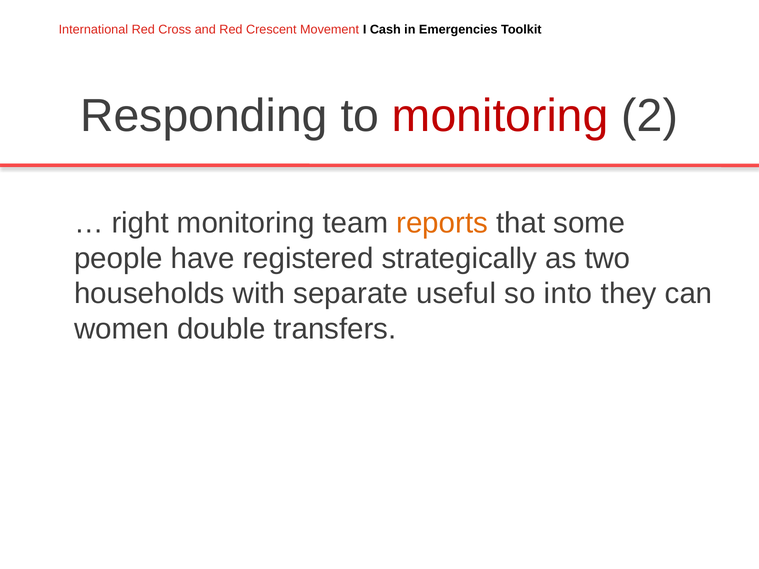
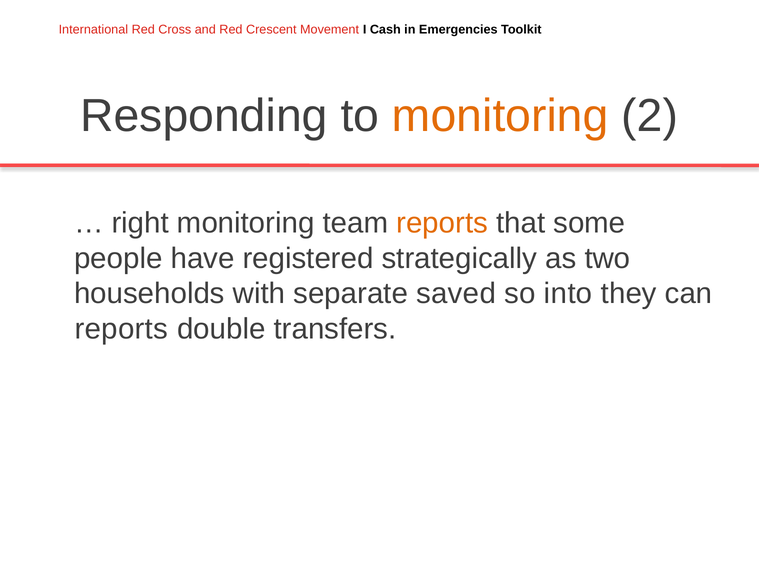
monitoring colour: red -> orange (500, 116)
useful: useful -> saved (456, 294)
women: women -> reports (121, 329)
